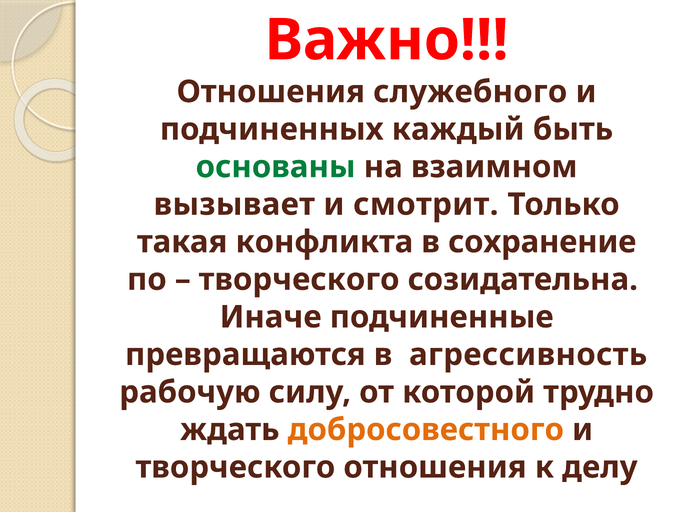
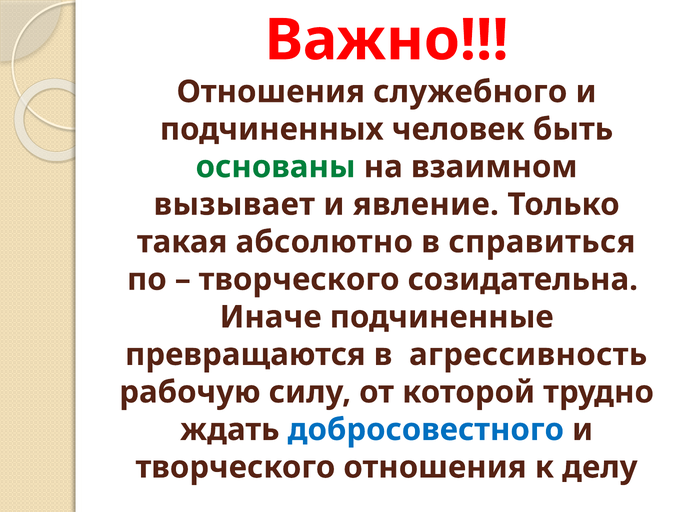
каждый: каждый -> человек (458, 129)
смотрит: смотрит -> явление (426, 204)
конфликта: конфликта -> абсолютно (324, 242)
сохранение: сохранение -> справиться (542, 242)
добросовестного colour: orange -> blue (426, 429)
